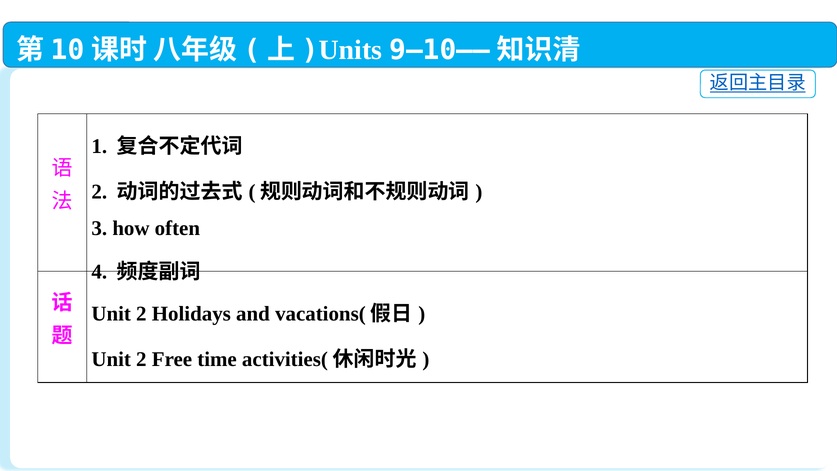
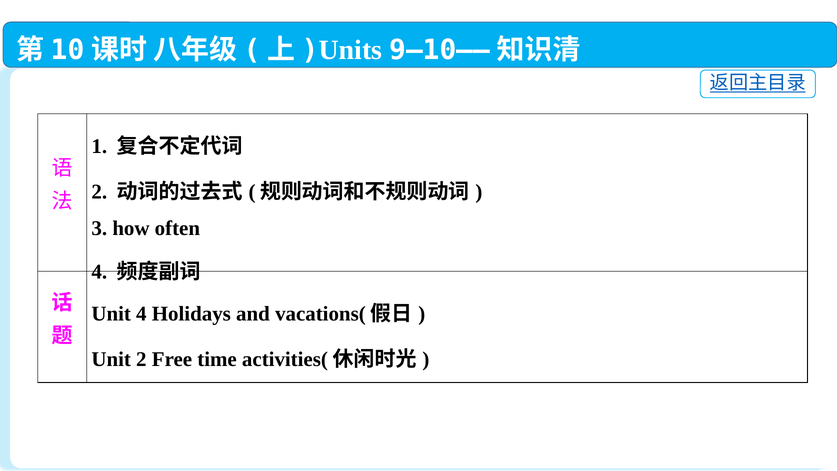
2: 2 -> 4 (141, 314)
